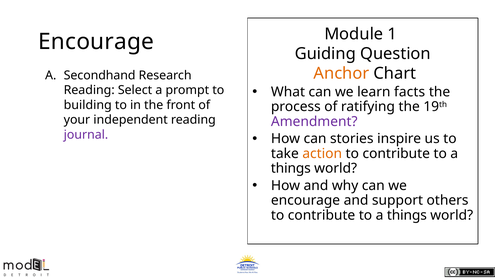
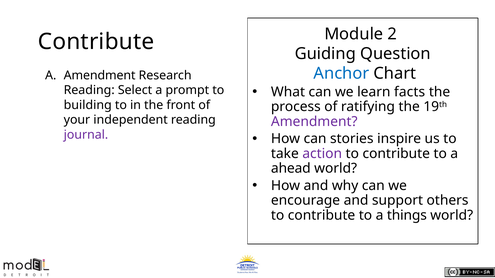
1: 1 -> 2 (392, 34)
Encourage: Encourage -> Contribute (96, 42)
Anchor colour: orange -> blue (341, 74)
A Secondhand: Secondhand -> Amendment (100, 76)
action colour: orange -> purple (322, 154)
things: things -> ahead (291, 169)
